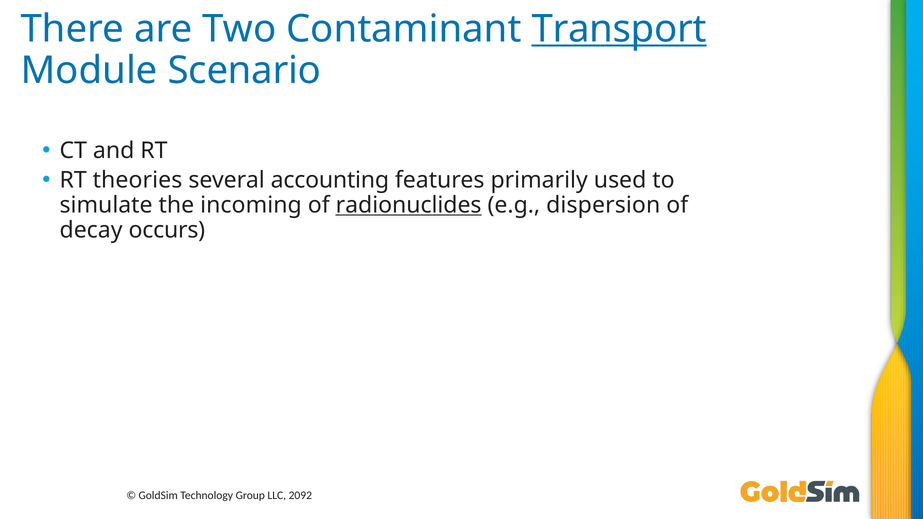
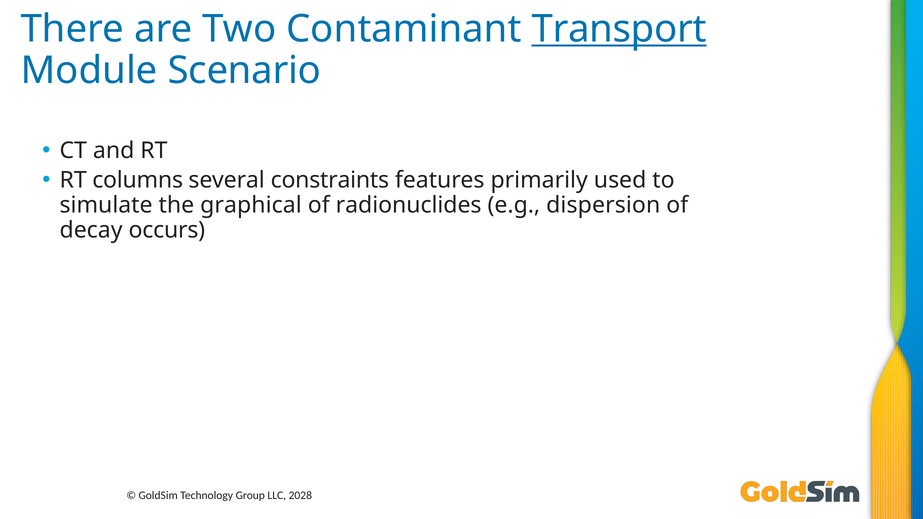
theories: theories -> columns (138, 180)
accounting: accounting -> constraints (330, 180)
incoming: incoming -> graphical (251, 205)
radionuclides underline: present -> none (409, 205)
2092: 2092 -> 2028 (300, 496)
